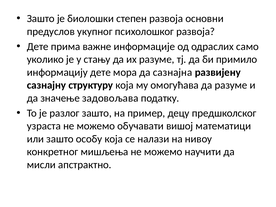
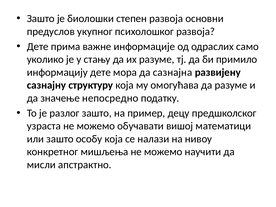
задовољава: задовољава -> непосредно (110, 98)
